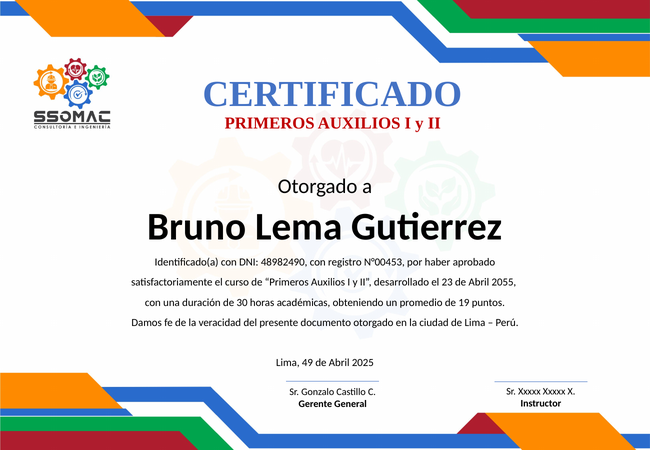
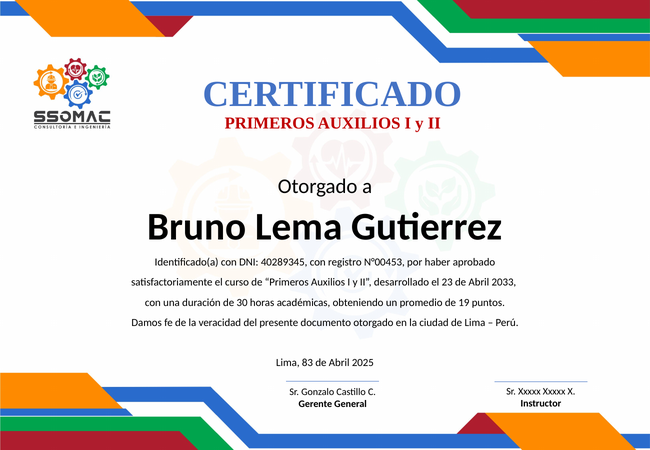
48982490: 48982490 -> 40289345 (284, 262)
2055: 2055 -> 2033 (504, 282)
49: 49 -> 83 (307, 363)
